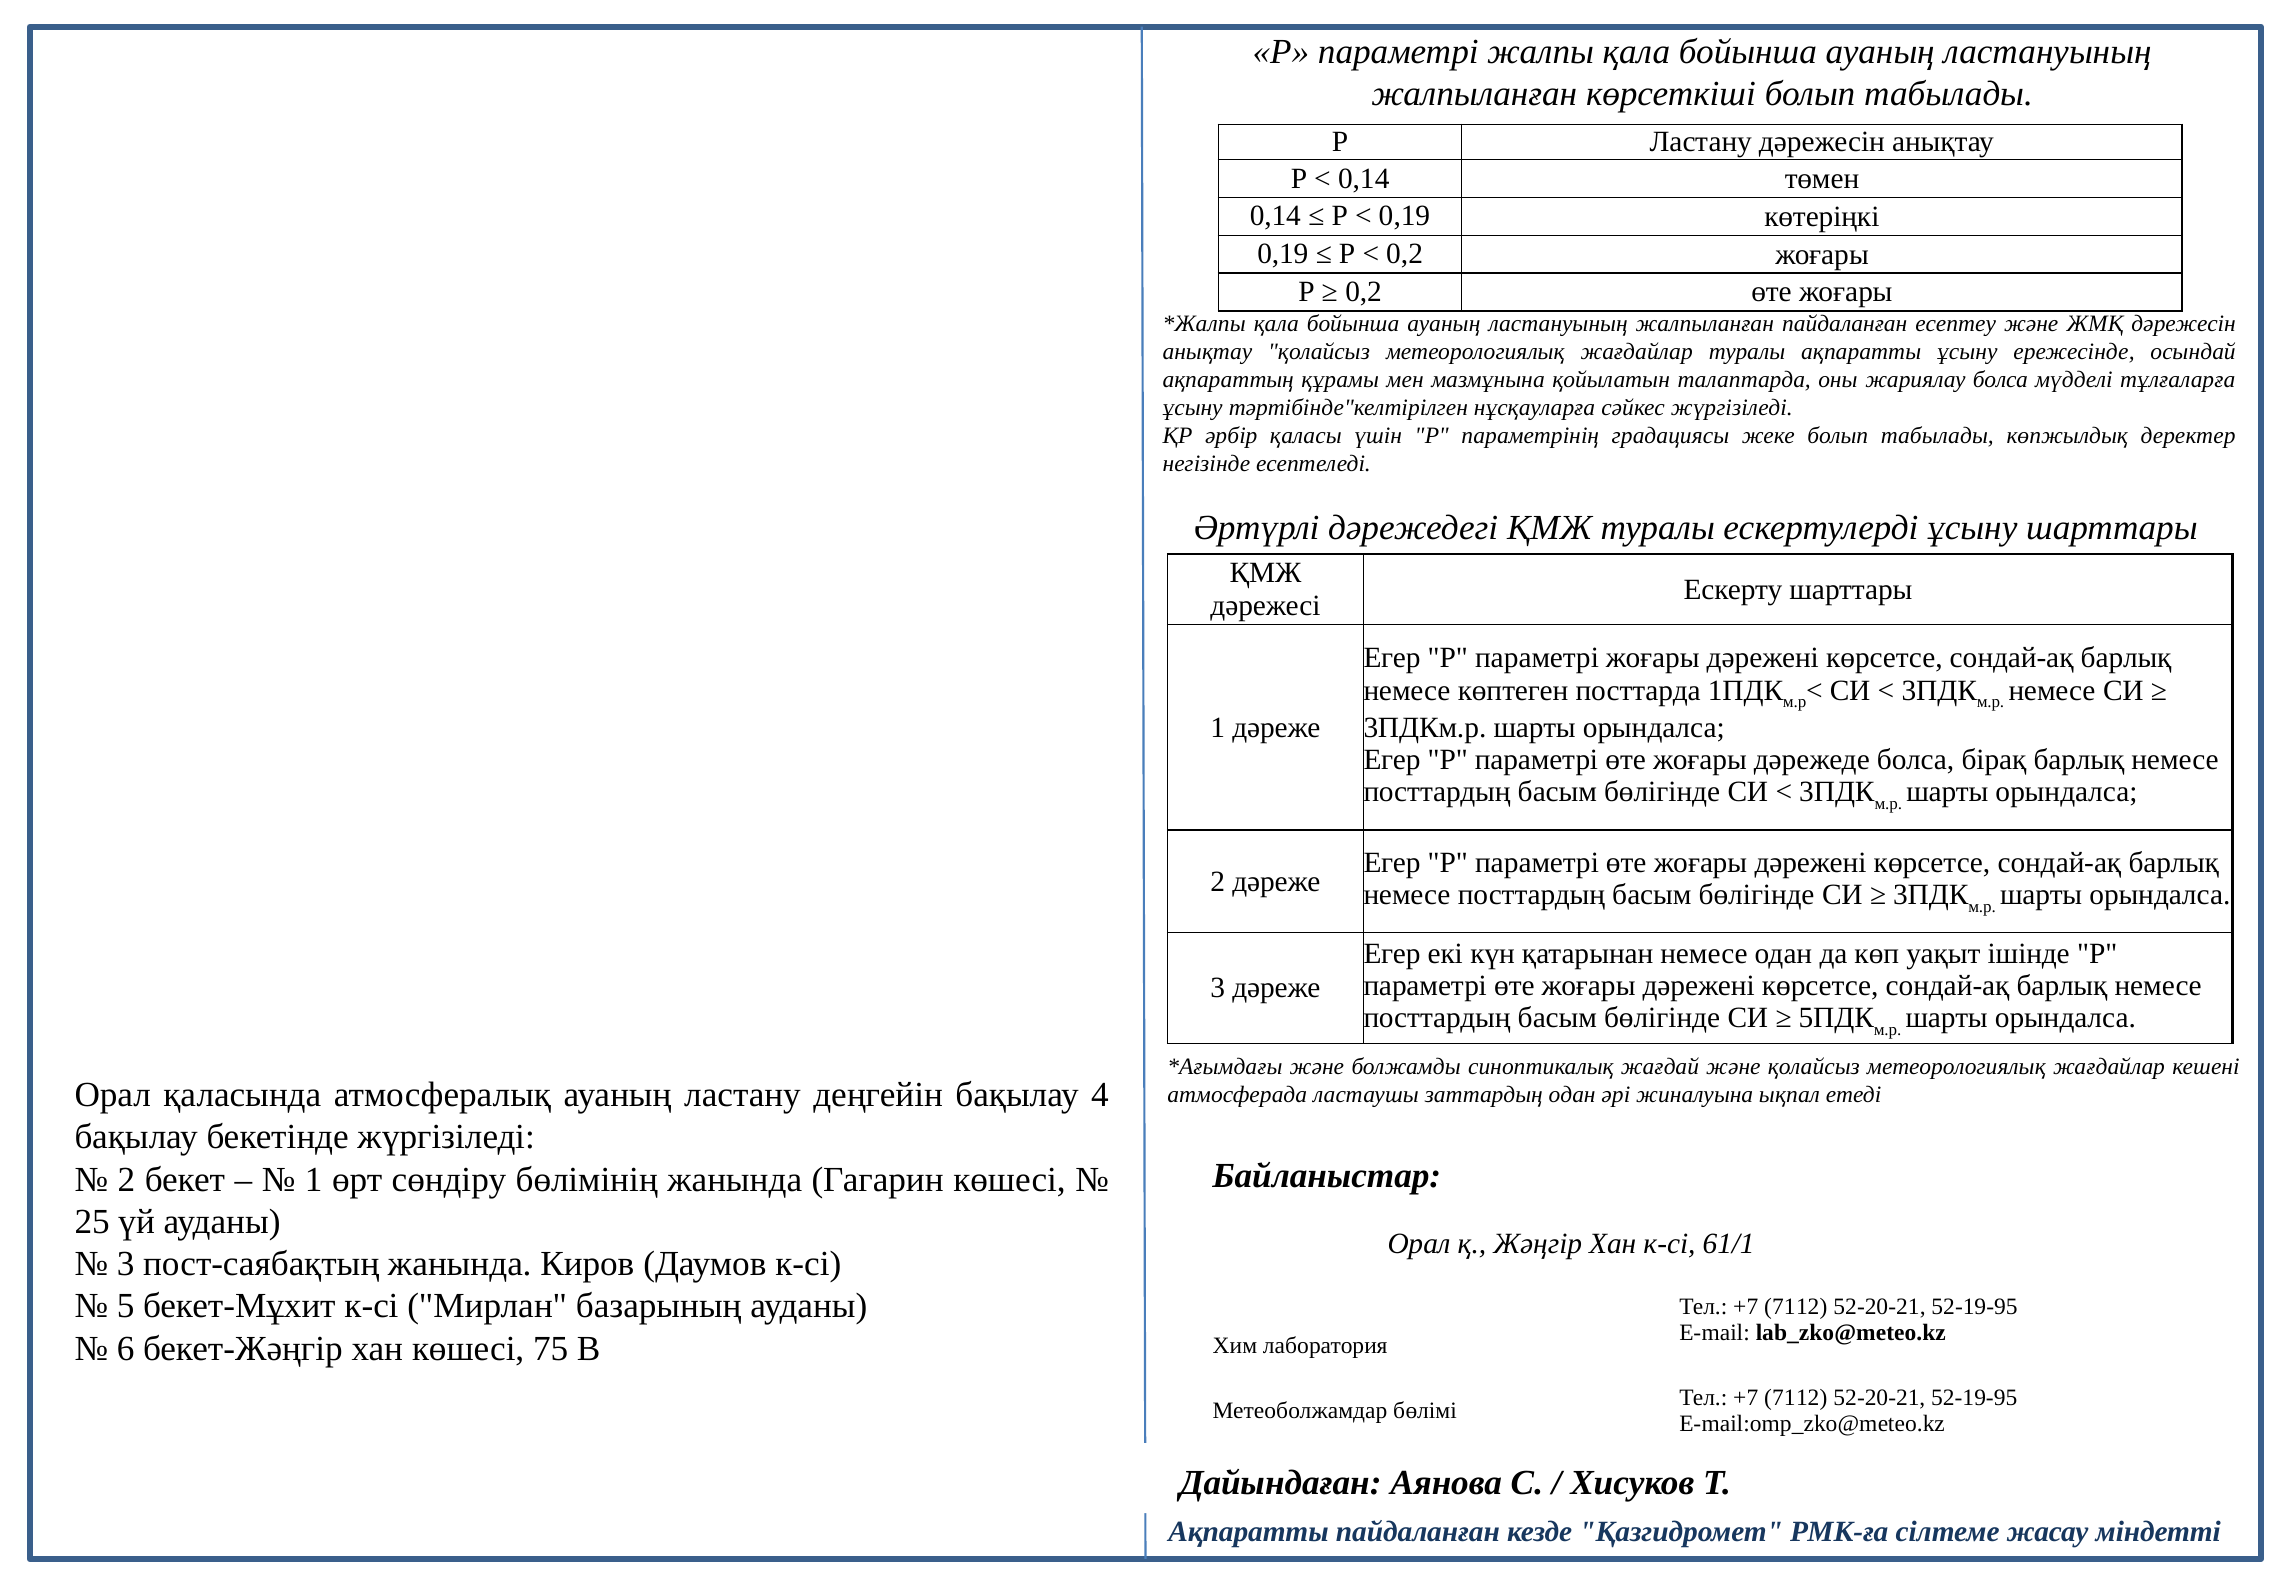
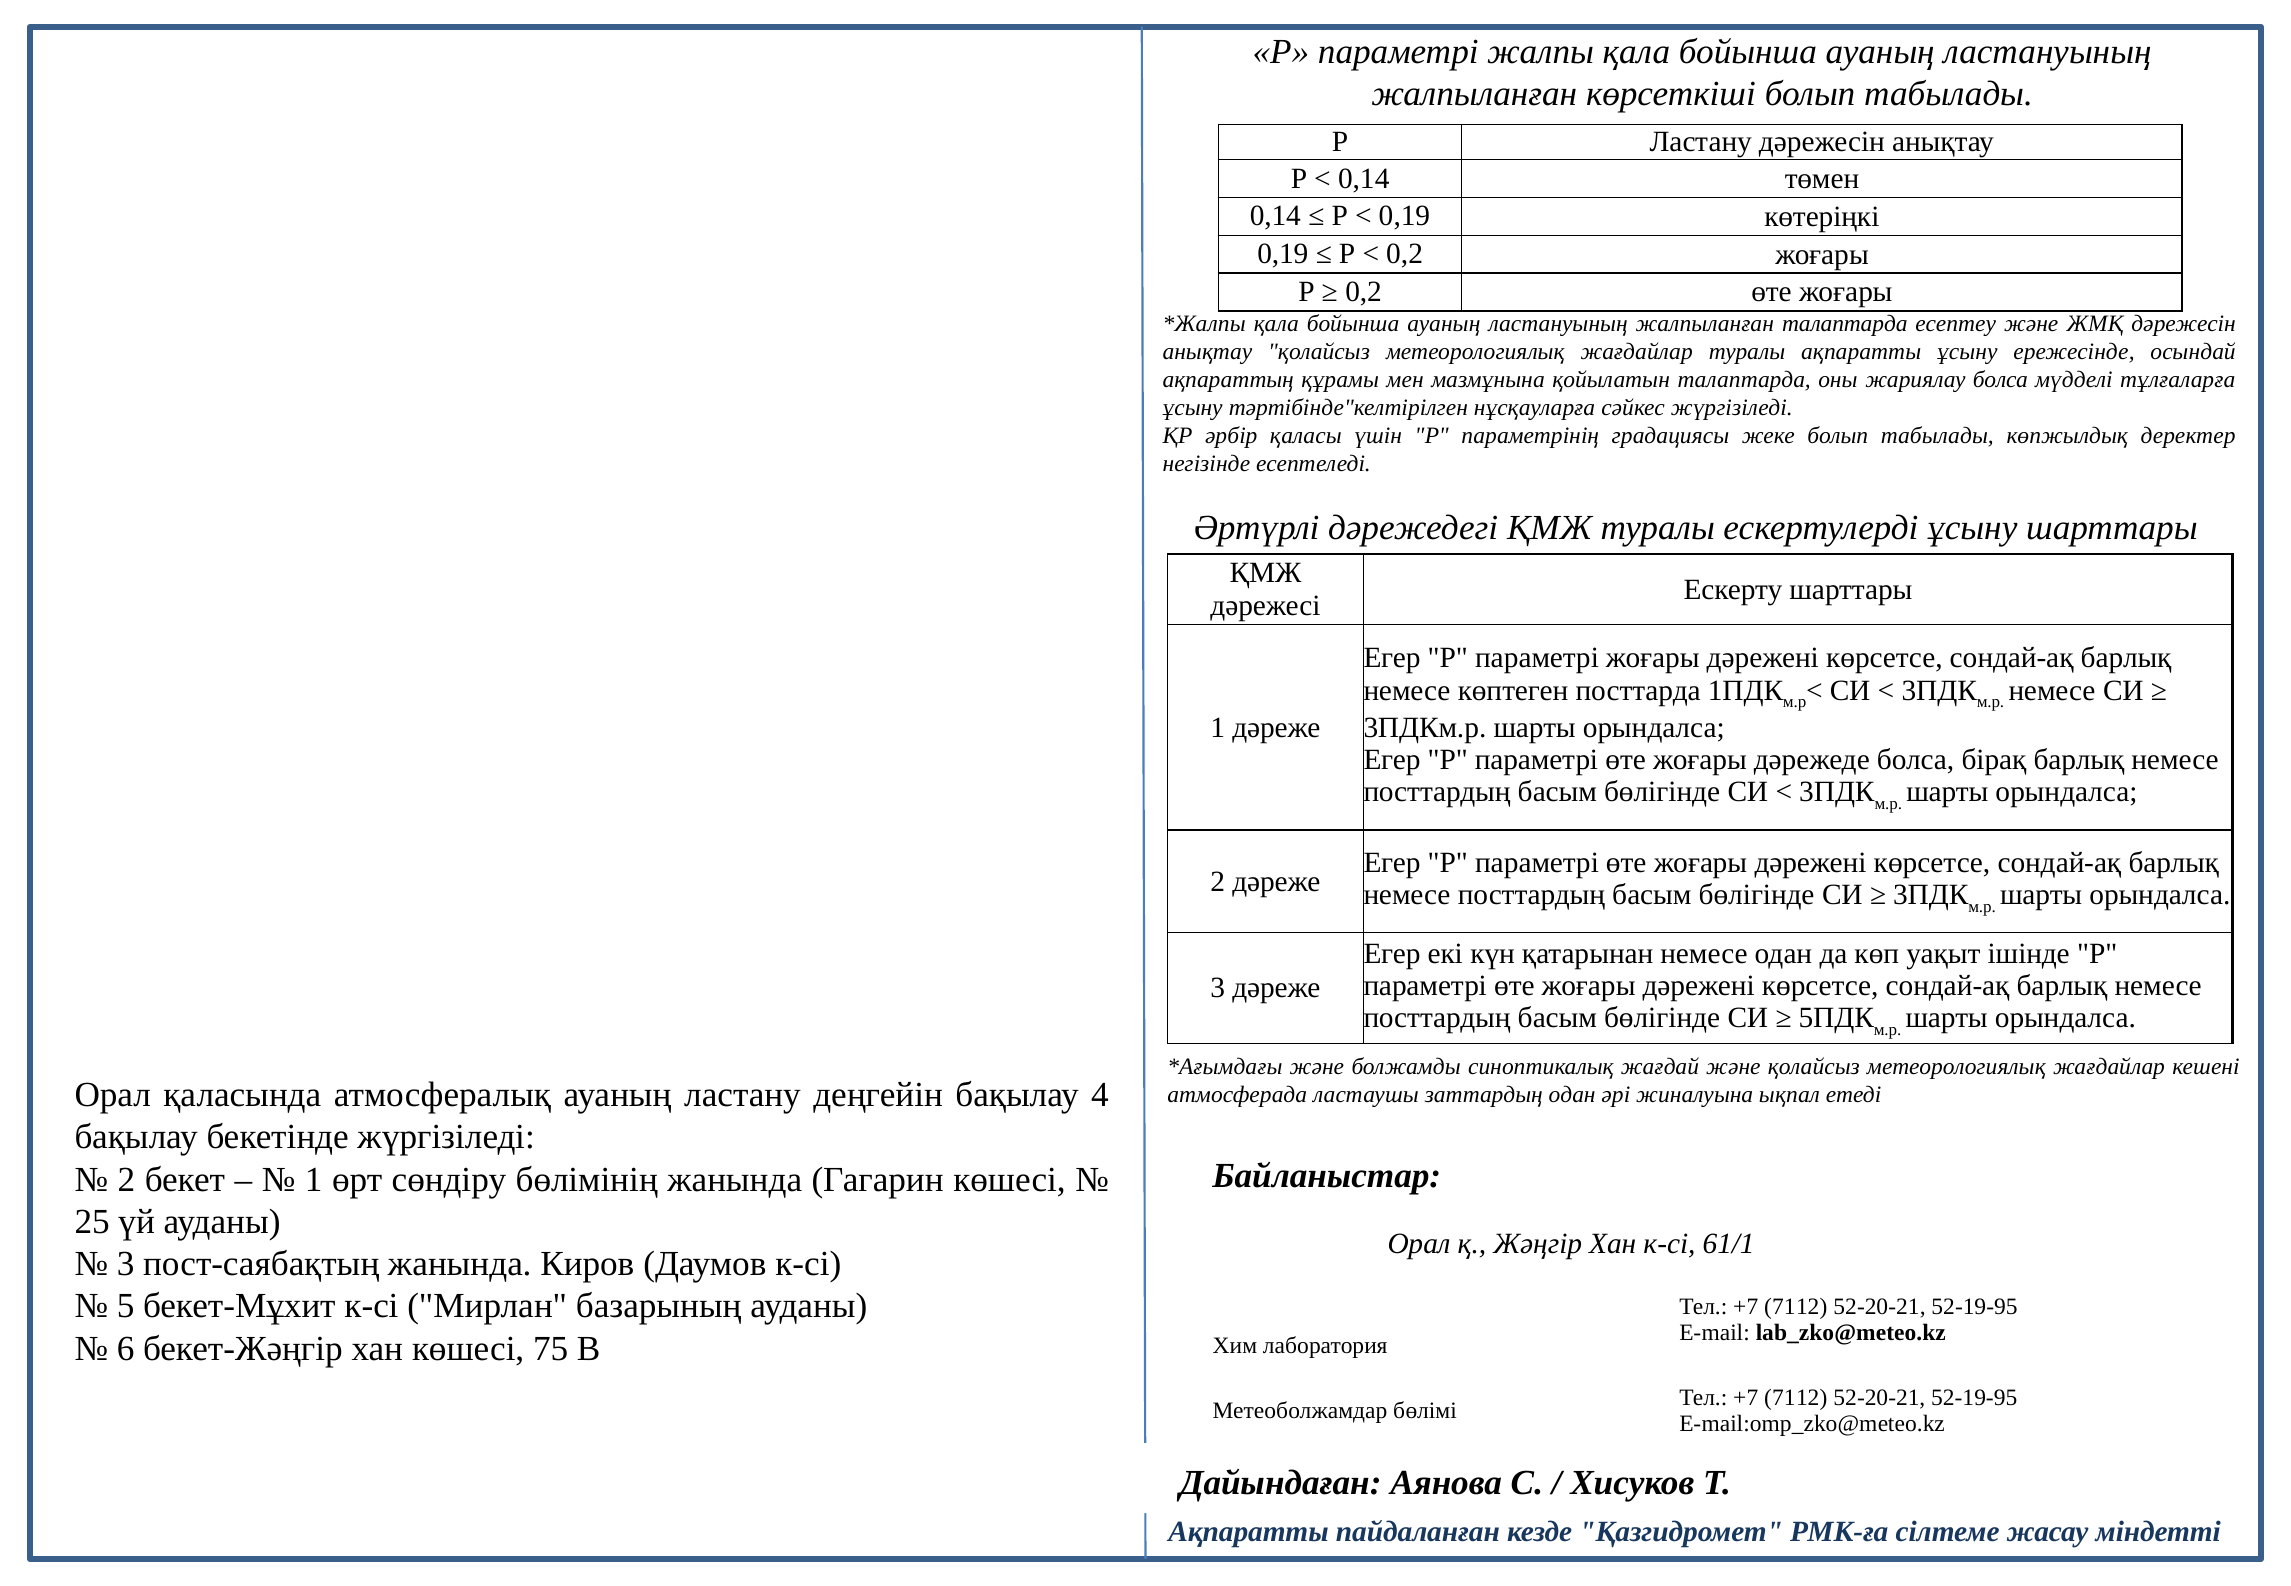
жалпыланған пайдаланған: пайдаланған -> талаптарда (1845, 323)
